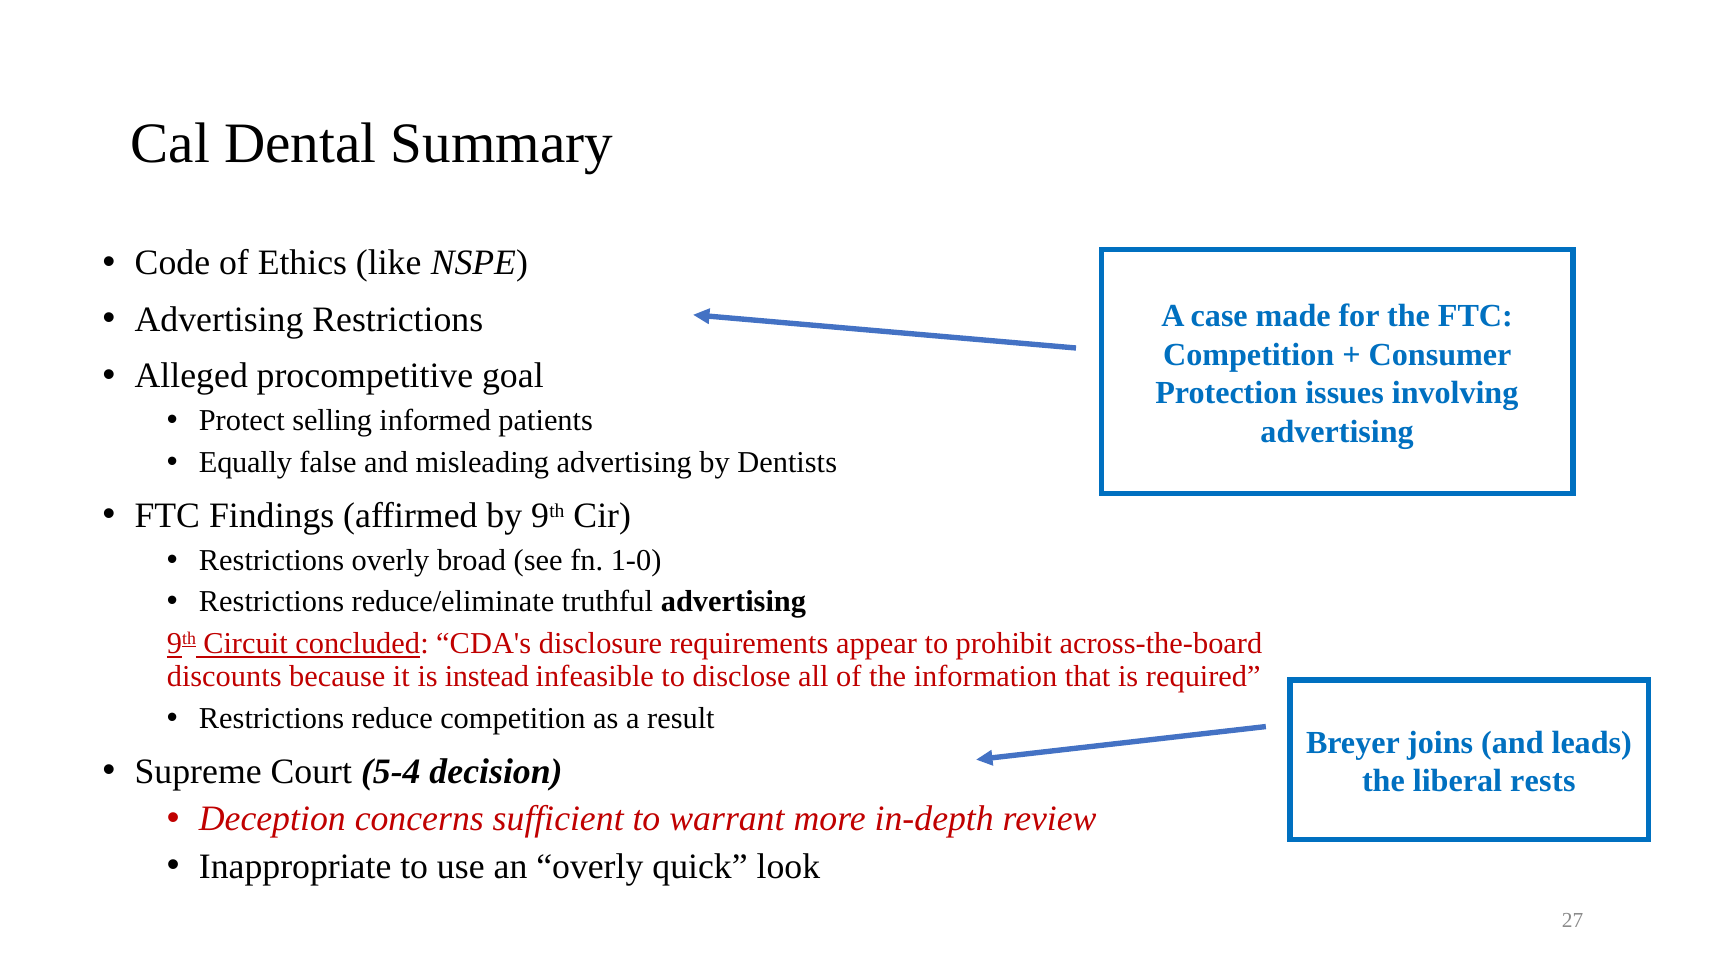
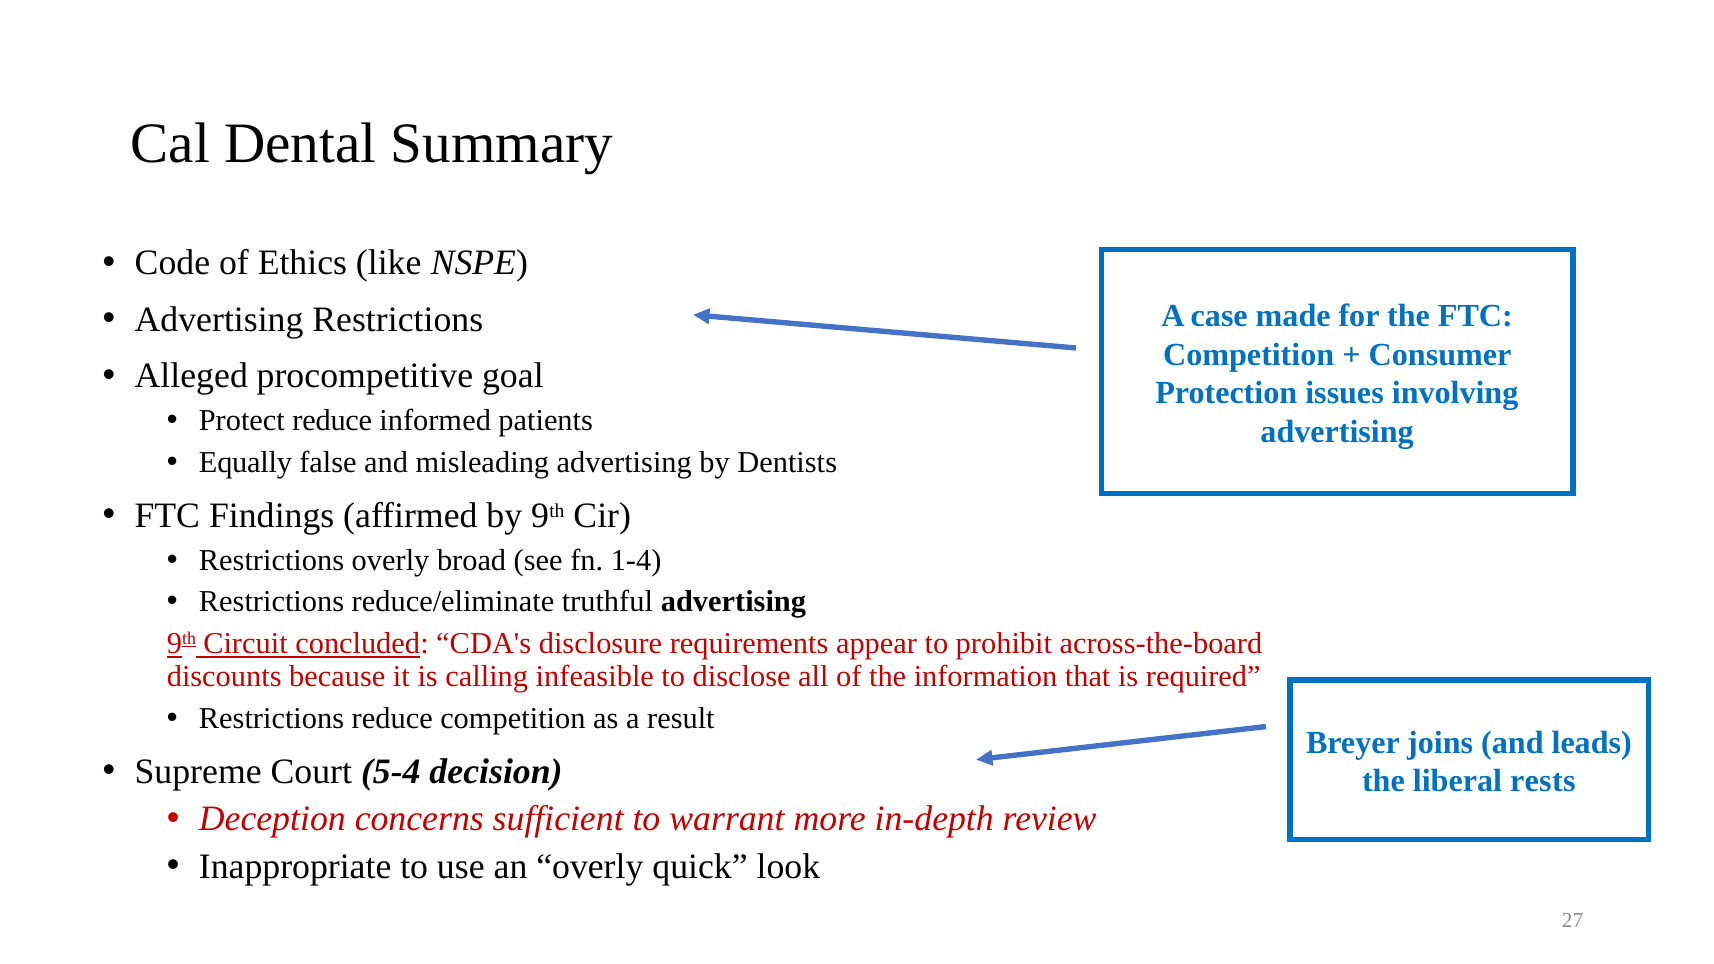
Protect selling: selling -> reduce (332, 420)
1-0: 1-0 -> 1-4 (636, 560)
instead: instead -> calling (487, 676)
